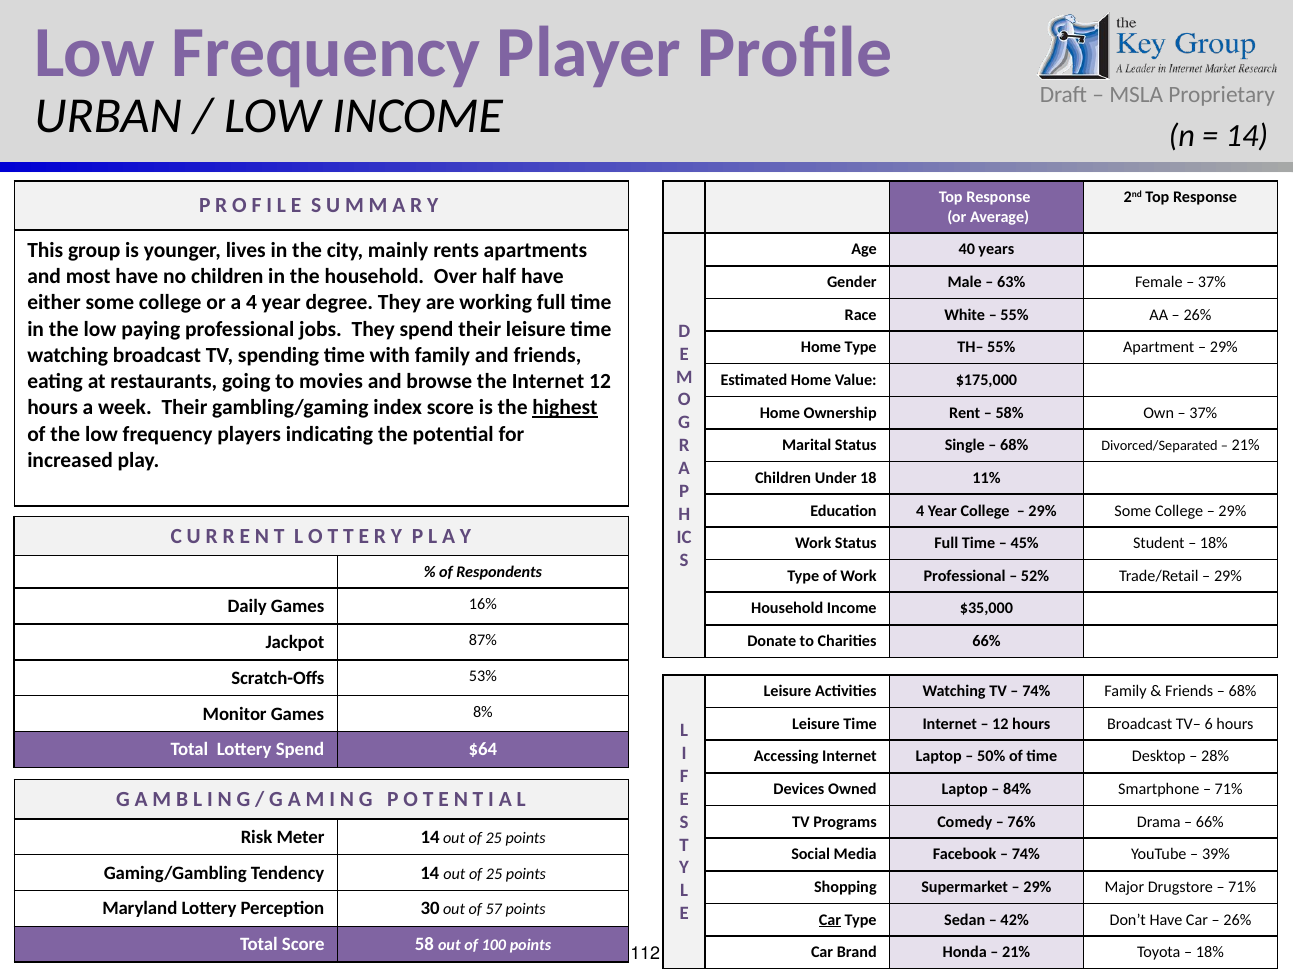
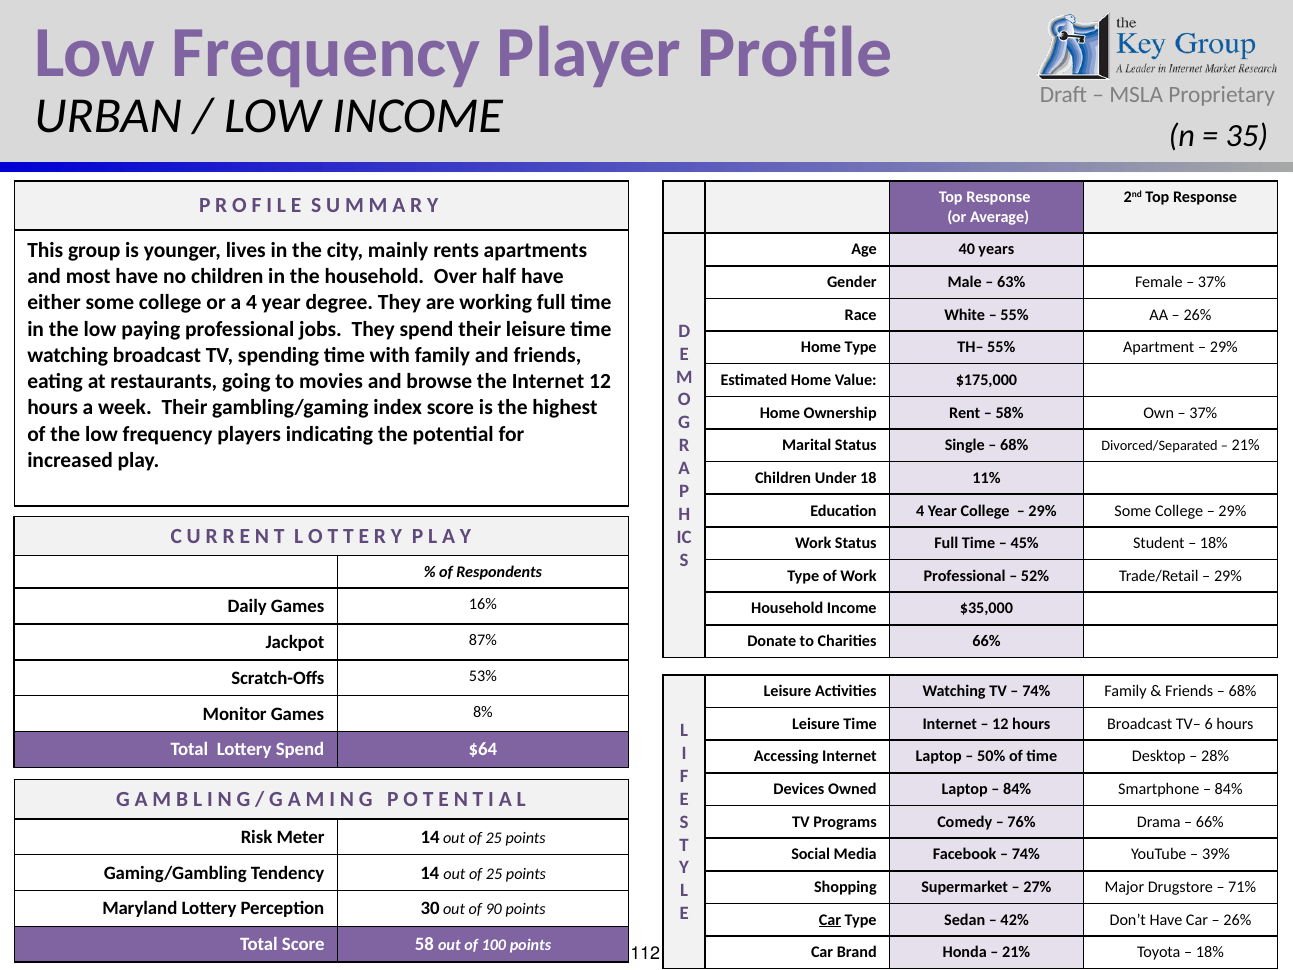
14: 14 -> 35 (1247, 136)
highest underline: present -> none (565, 408)
71%: 71% -> 84% (1229, 789)
29%: 29% -> 27% (1037, 887)
57: 57 -> 90 (494, 909)
